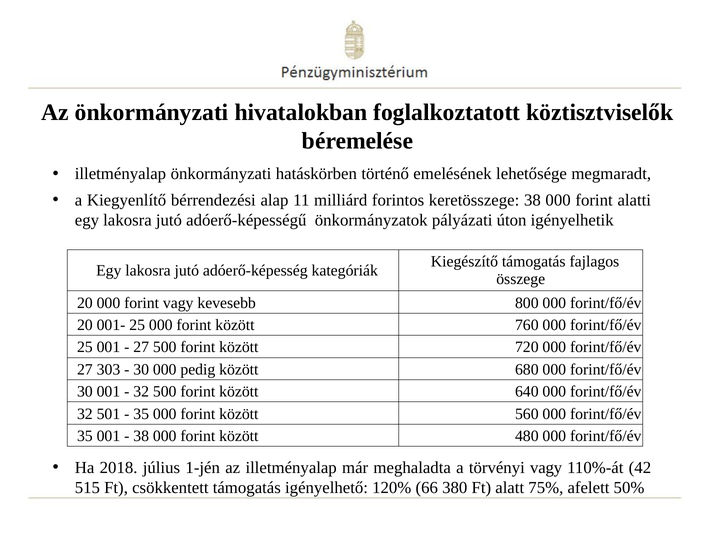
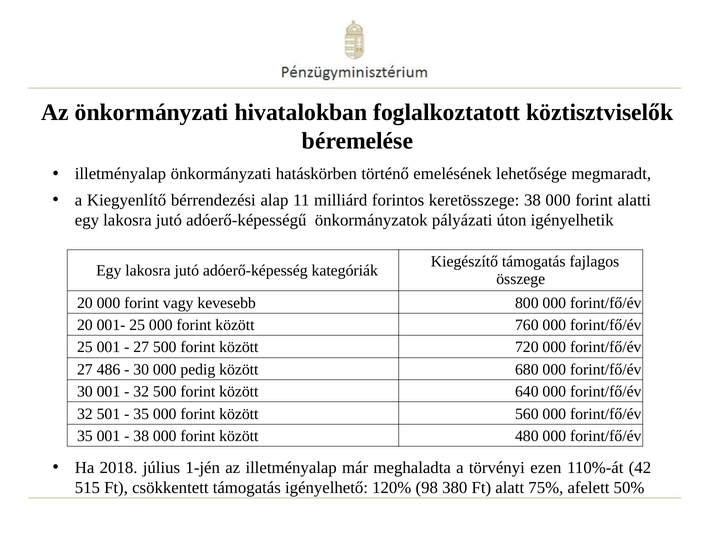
303: 303 -> 486 (108, 369)
törvényi vagy: vagy -> ezen (546, 467)
66: 66 -> 98 (427, 487)
